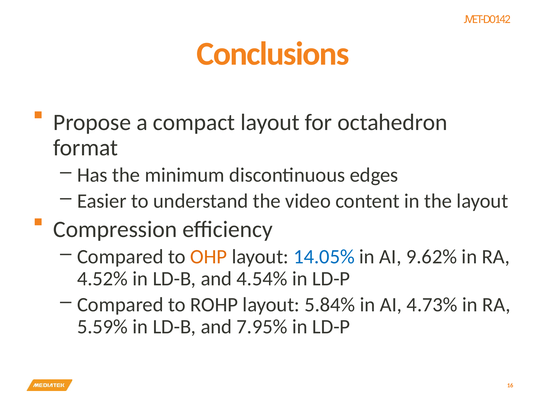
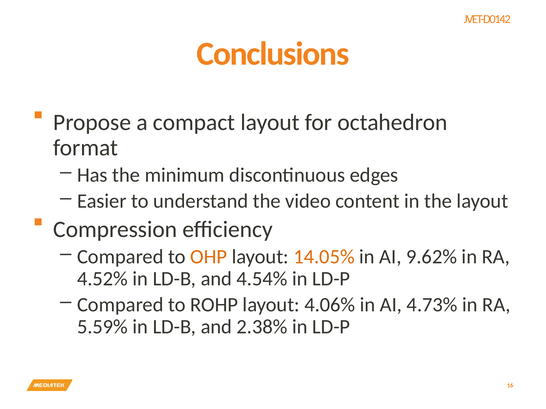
14.05% colour: blue -> orange (324, 257)
5.84%: 5.84% -> 4.06% (330, 305)
7.95%: 7.95% -> 2.38% (262, 327)
